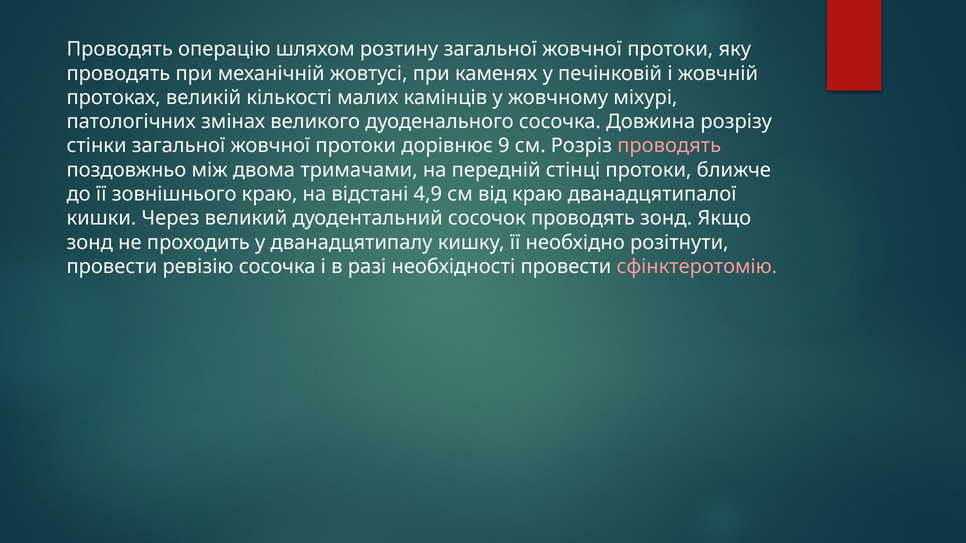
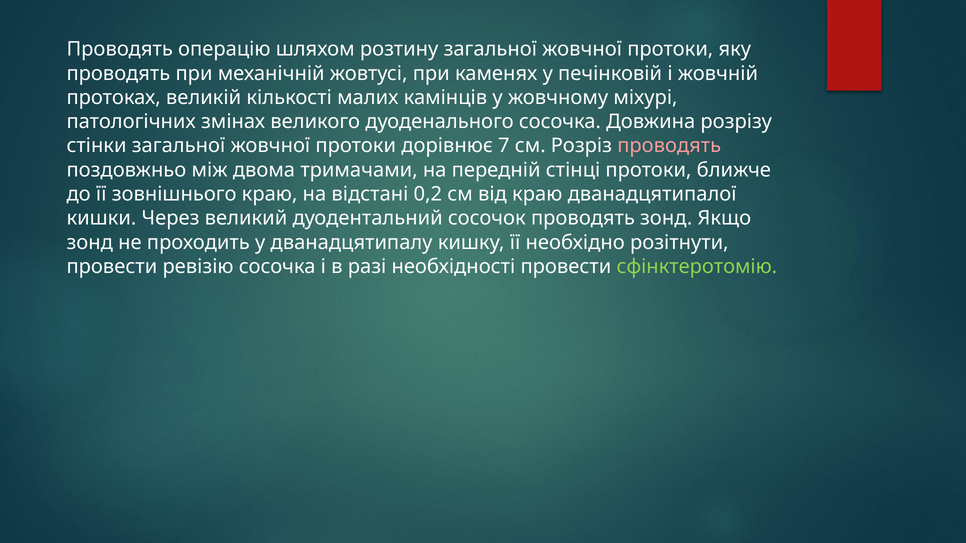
9: 9 -> 7 (504, 146)
4,9: 4,9 -> 0,2 (428, 194)
сфінктеротомію colour: pink -> light green (697, 267)
